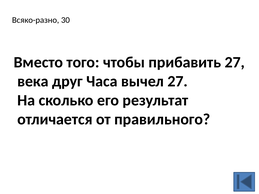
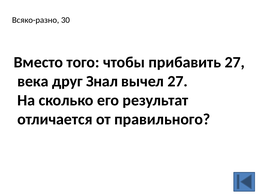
Часа: Часа -> Знал (102, 81)
